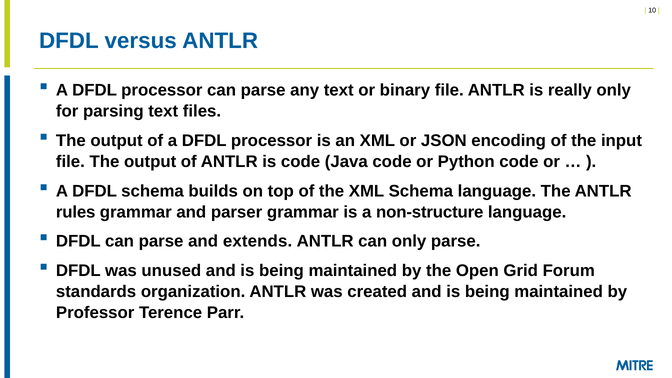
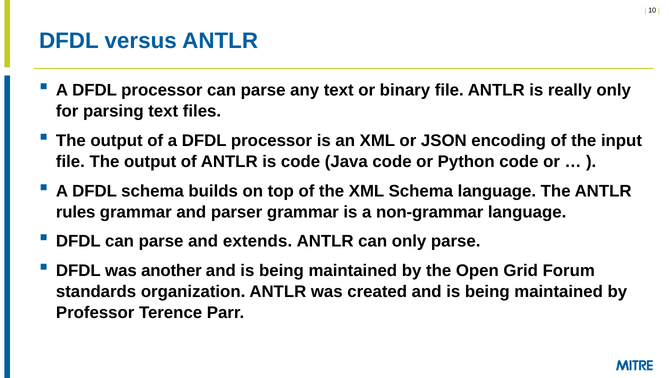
non-structure: non-structure -> non-grammar (430, 212)
unused: unused -> another (171, 271)
